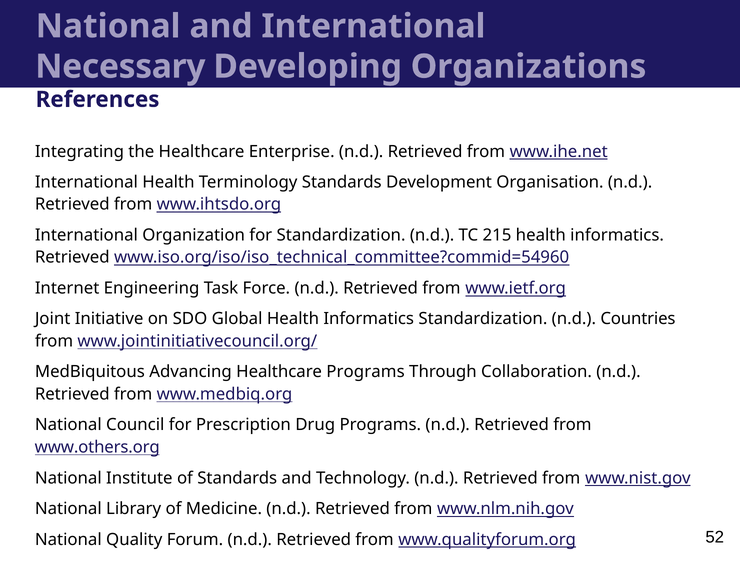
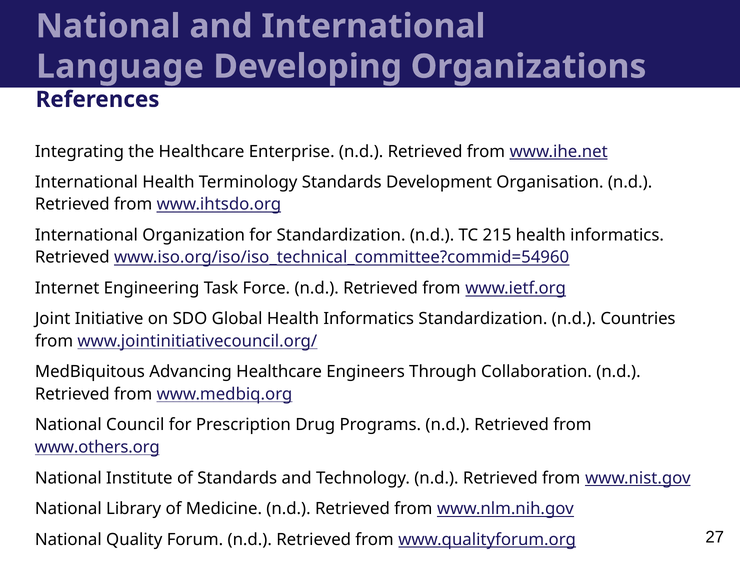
Necessary: Necessary -> Language (120, 67)
Healthcare Programs: Programs -> Engineers (366, 372)
52: 52 -> 27 (715, 537)
